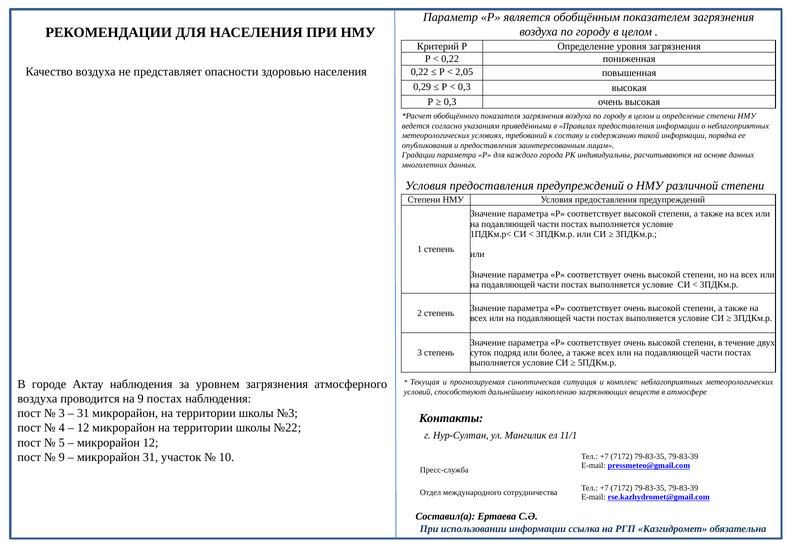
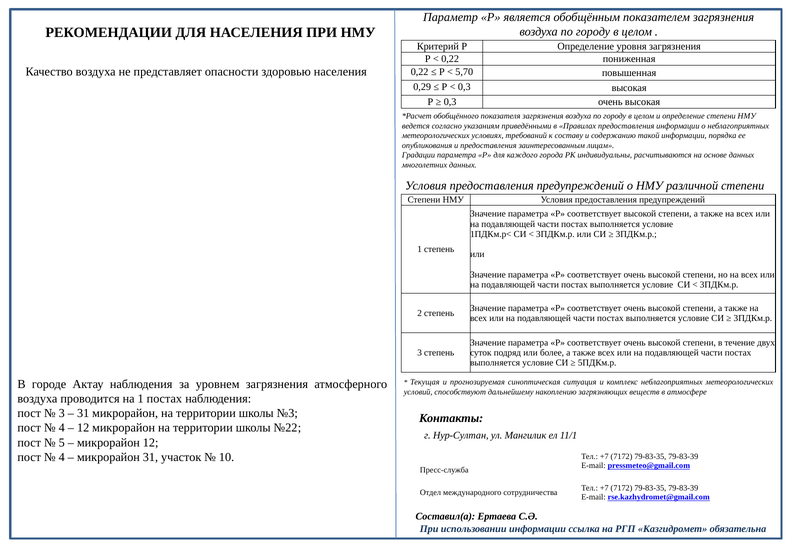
2,05: 2,05 -> 5,70 (464, 72)
на 9: 9 -> 1 (141, 399)
9: 9 -> 4 (62, 457)
